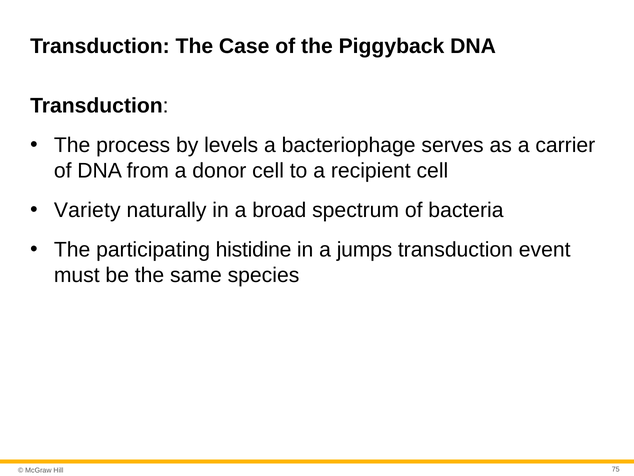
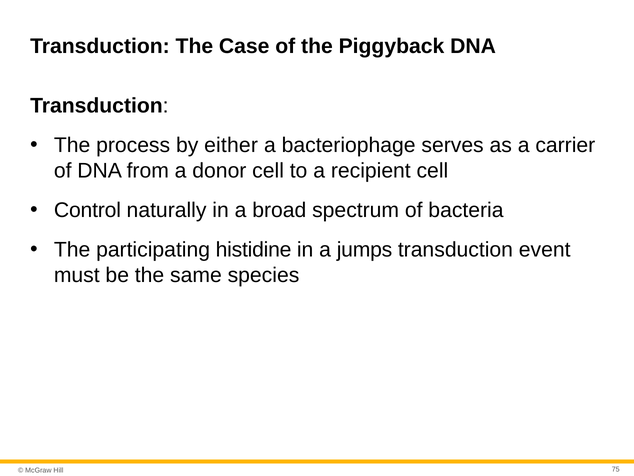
levels: levels -> either (231, 145)
Variety: Variety -> Control (87, 210)
